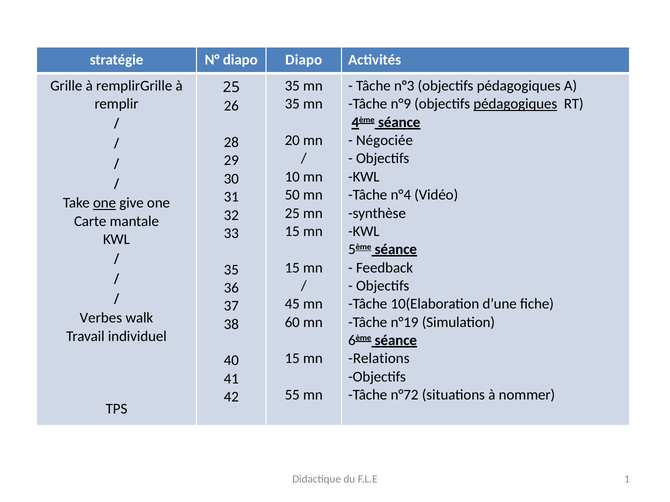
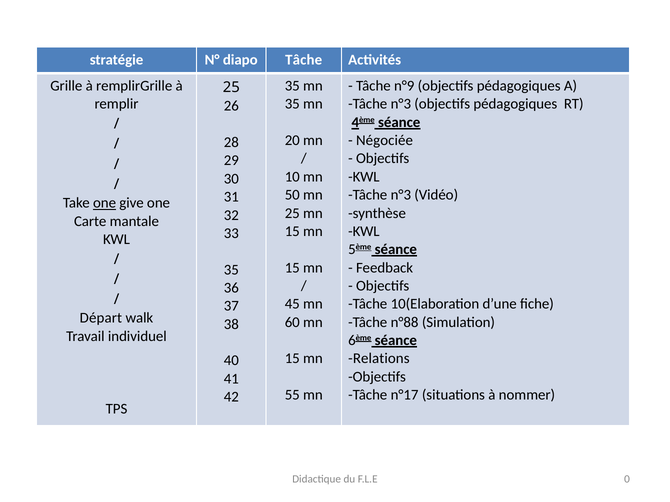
diapo Diapo: Diapo -> Tâche (304, 60)
n°3: n°3 -> n°9 (404, 86)
n°9: n°9 -> n°3 (401, 104)
pédagogiques underline: present -> none (515, 104)
n°4: n°4 -> n°3 (401, 195)
Verbes: Verbes -> Départ (101, 318)
n°19: n°19 -> n°88 (405, 323)
n°72: n°72 -> n°17 (405, 395)
1: 1 -> 0 (627, 480)
